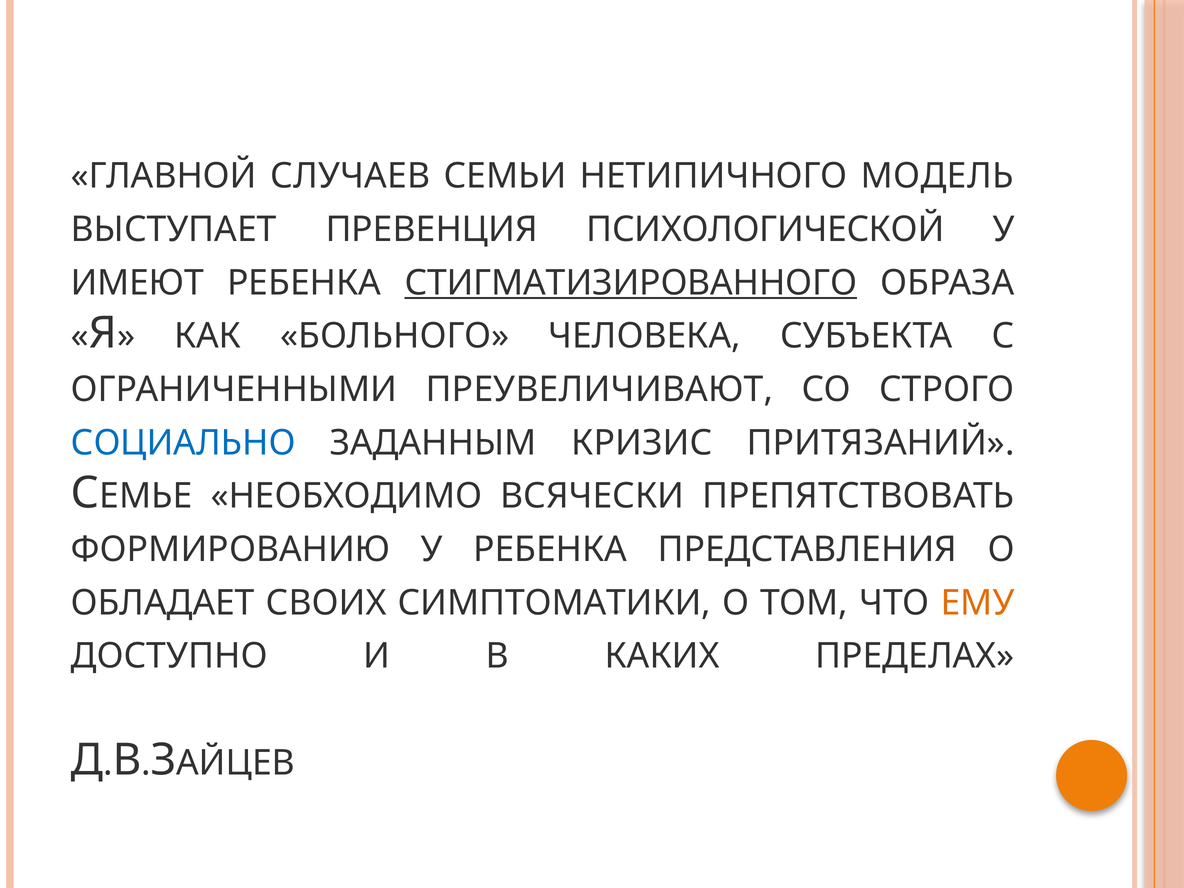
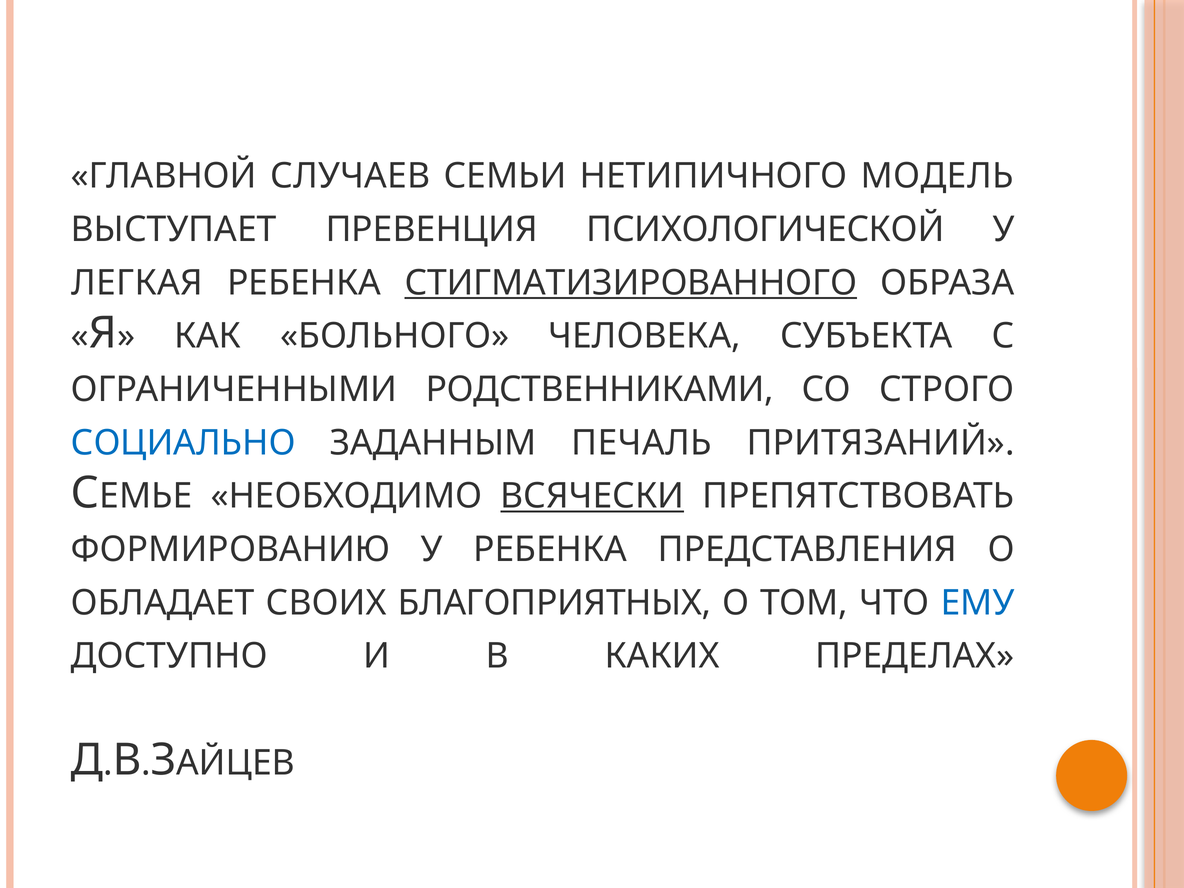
ИМЕЮТ: ИМЕЮТ -> ЛЕГКАЯ (137, 283)
ПРЕУВЕЛИЧИВАЮТ: ПРЕУВЕЛИЧИВАЮТ -> РОДСТВЕННИКАМИ (600, 390)
КРИЗИС: КРИЗИС -> ПЕЧАЛЬ (642, 443)
ВСЯЧЕСКИ underline: none -> present (592, 496)
СИМПТОМАТИКИ: СИМПТОМАТИКИ -> БЛАГОПРИЯТНЫХ (555, 603)
ЕМУ colour: orange -> blue (978, 603)
